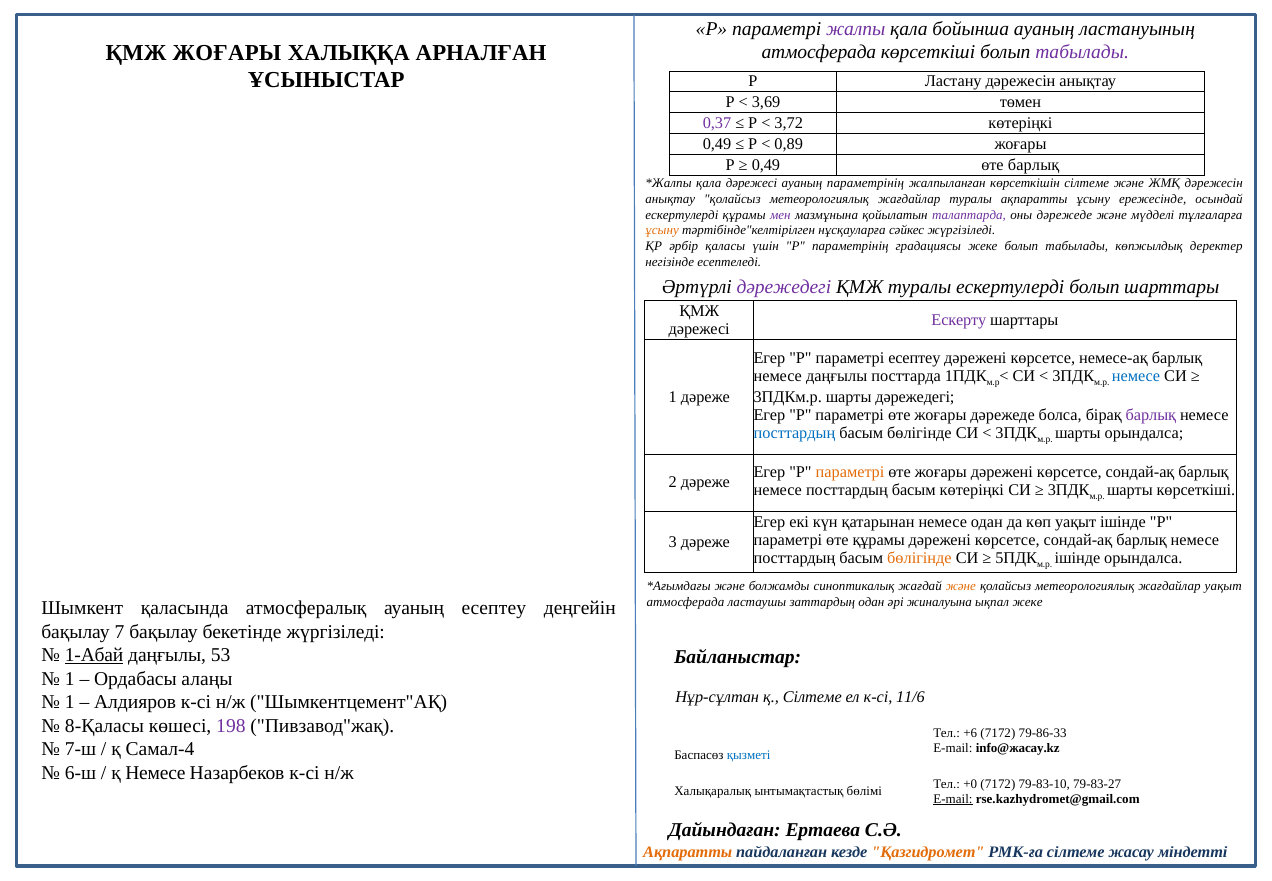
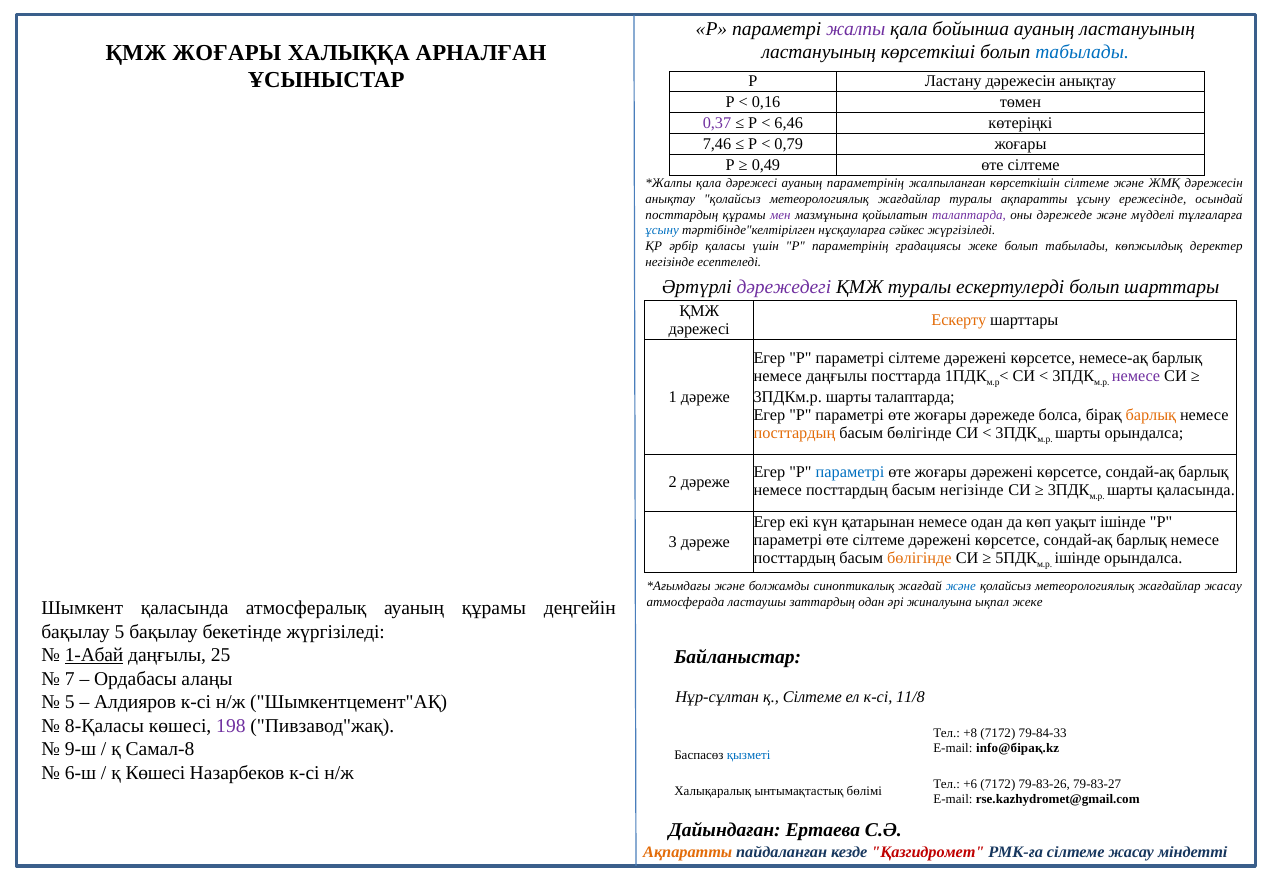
атмосферада: атмосферада -> ластануының (819, 52)
табылады colour: purple -> blue (1082, 52)
3,69: 3,69 -> 0,16 (766, 102)
3,72: 3,72 -> 6,46 (789, 123)
0,49: 0,49 -> 7,46 (717, 144)
0,89: 0,89 -> 0,79 (789, 144)
0,49 өте барлық: барлық -> сілтеме (1034, 165)
ескертулерді: ескертулерді -> посттардың (682, 215)
ұсыну colour: orange -> blue (662, 230)
Ескерту colour: purple -> orange (959, 320)
параметрі есептеу: есептеу -> сілтеме (914, 358)
немесе colour: blue -> purple (1136, 376)
шарты дәрежедегі: дәрежедегі -> талаптарда (915, 397)
барлық colour: purple -> orange (1151, 415)
посттардың colour: blue -> orange (795, 433)
параметрі colour: orange -> blue (850, 472)
басым көтеріңкі: көтеріңкі -> негізінде (972, 490)
шарты көрсеткіші: көрсеткіші -> қаласында (1196, 490)
параметрі өте құрамы: құрамы -> сілтеме (879, 540)
және colour: orange -> blue (961, 586)
жағдайлар уақыт: уақыт -> жасау (1223, 586)
ауаның есептеу: есептеу -> құрамы (494, 608)
бақылау 7: 7 -> 5 (120, 631)
53: 53 -> 25 (221, 655)
1: 1 -> 7 (70, 678)
11/6: 11/6 -> 11/8 (910, 697)
1: 1 -> 5 (70, 702)
+6: +6 -> +8 (970, 733)
79-86-33: 79-86-33 -> 79-84-33 (1043, 733)
7-ш: 7-ш -> 9-ш (80, 749)
Самал-4: Самал-4 -> Самал-8 (160, 749)
info@жасау.kz: info@жасау.kz -> info@бірақ.kz (1018, 748)
қ Немесе: Немесе -> Көшесі (155, 772)
+0: +0 -> +6 (970, 784)
79-83-10: 79-83-10 -> 79-83-26 (1044, 784)
E-mail underline: present -> none (953, 799)
Қазгидромет colour: orange -> red (928, 852)
